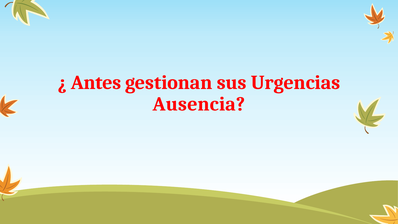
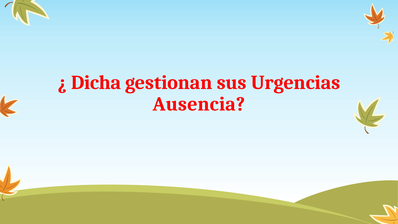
Antes: Antes -> Dicha (96, 82)
